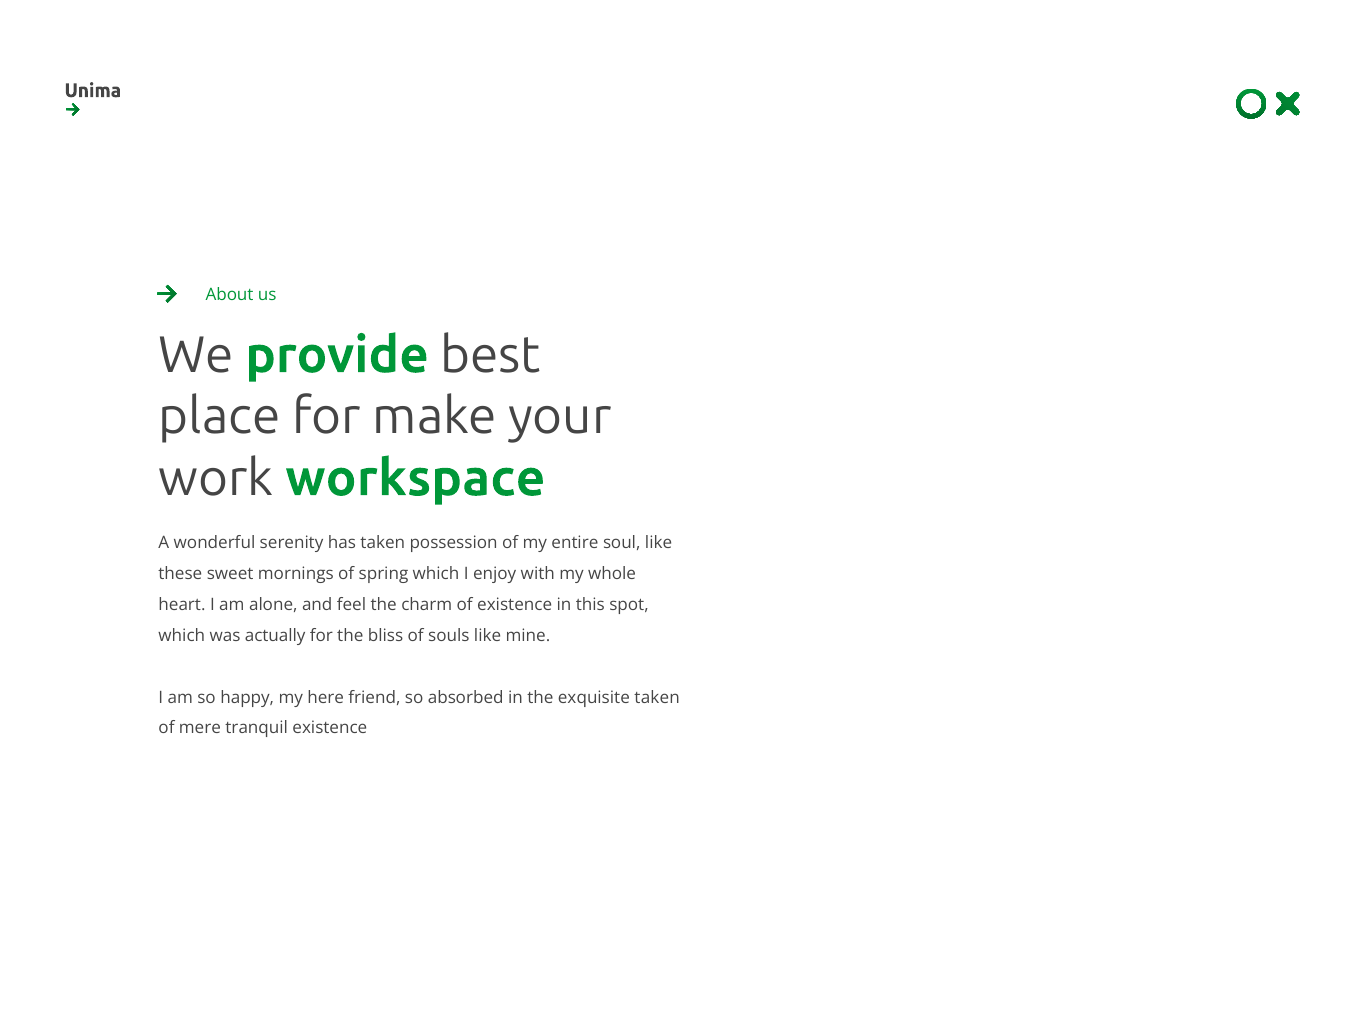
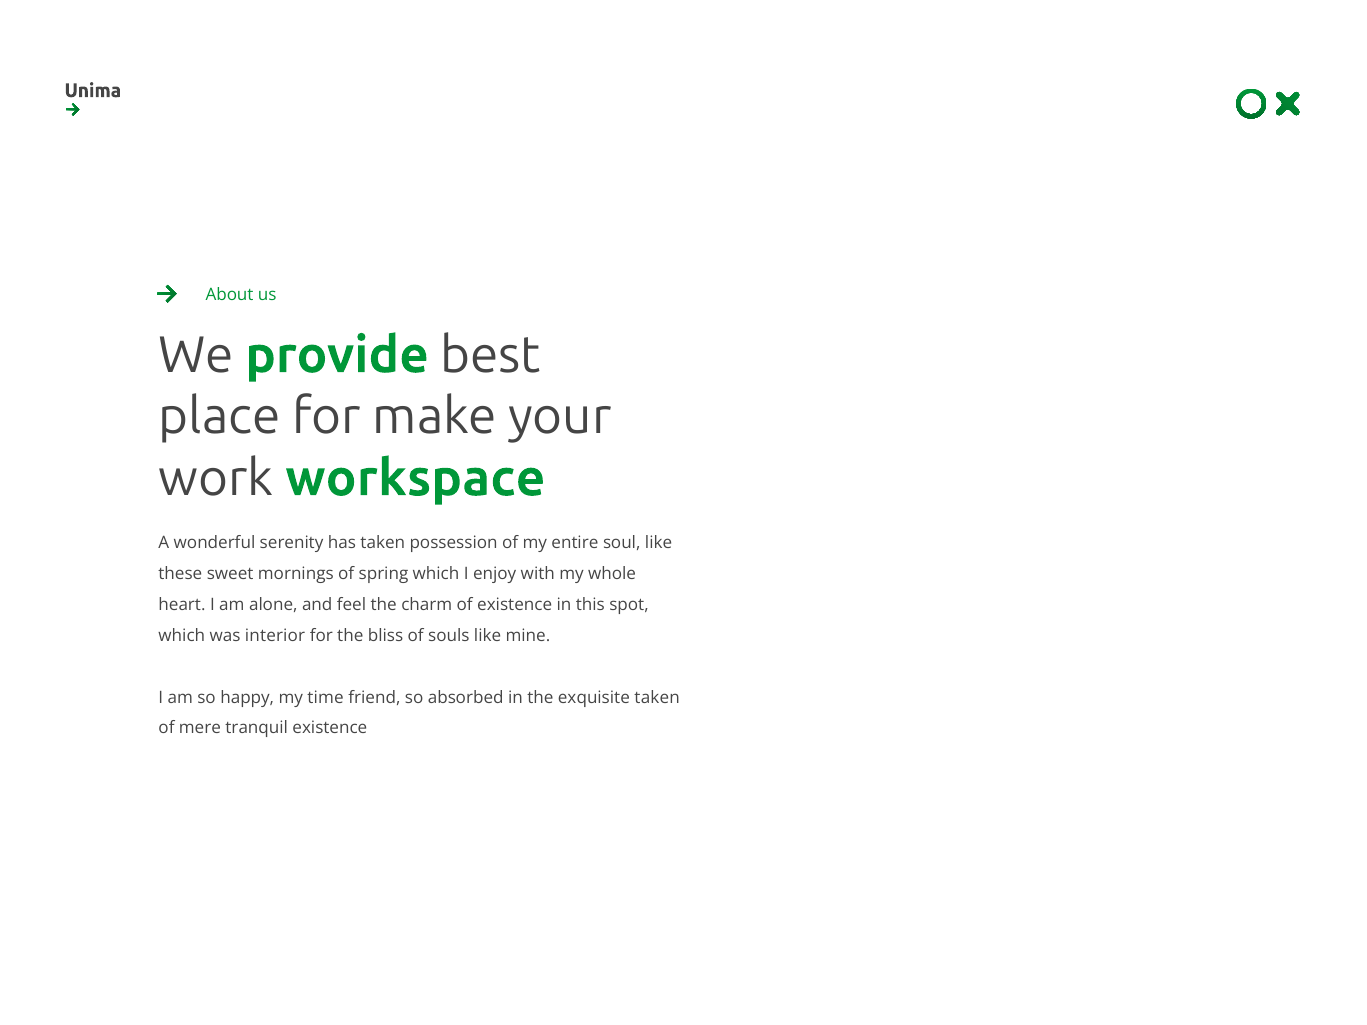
actually: actually -> interior (275, 636)
here: here -> time (326, 698)
